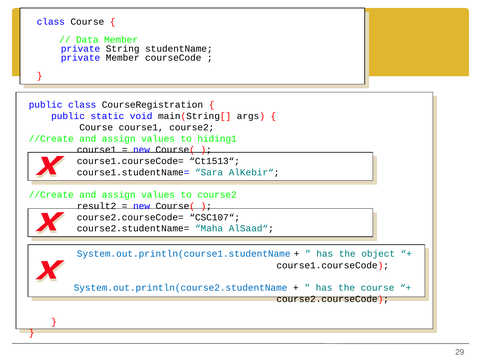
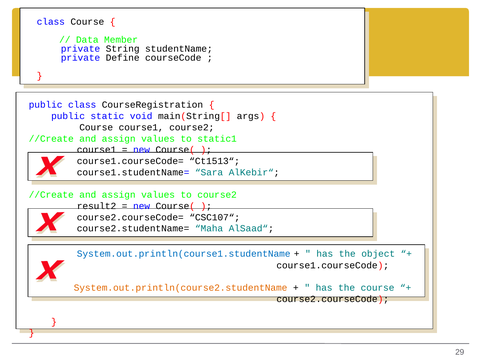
private Member: Member -> Define (123, 58)
hiding1: hiding1 -> static1 (217, 139)
System.out.println(course2.studentName colour: blue -> orange (181, 288)
